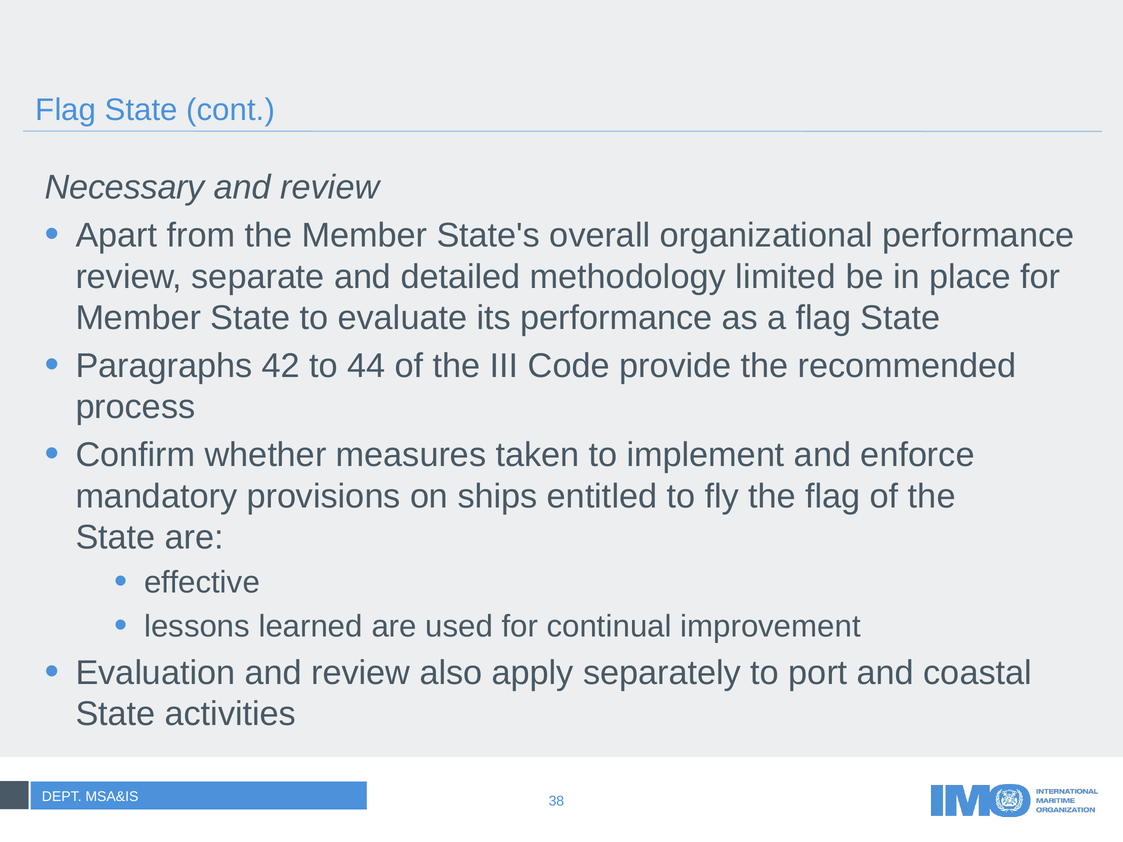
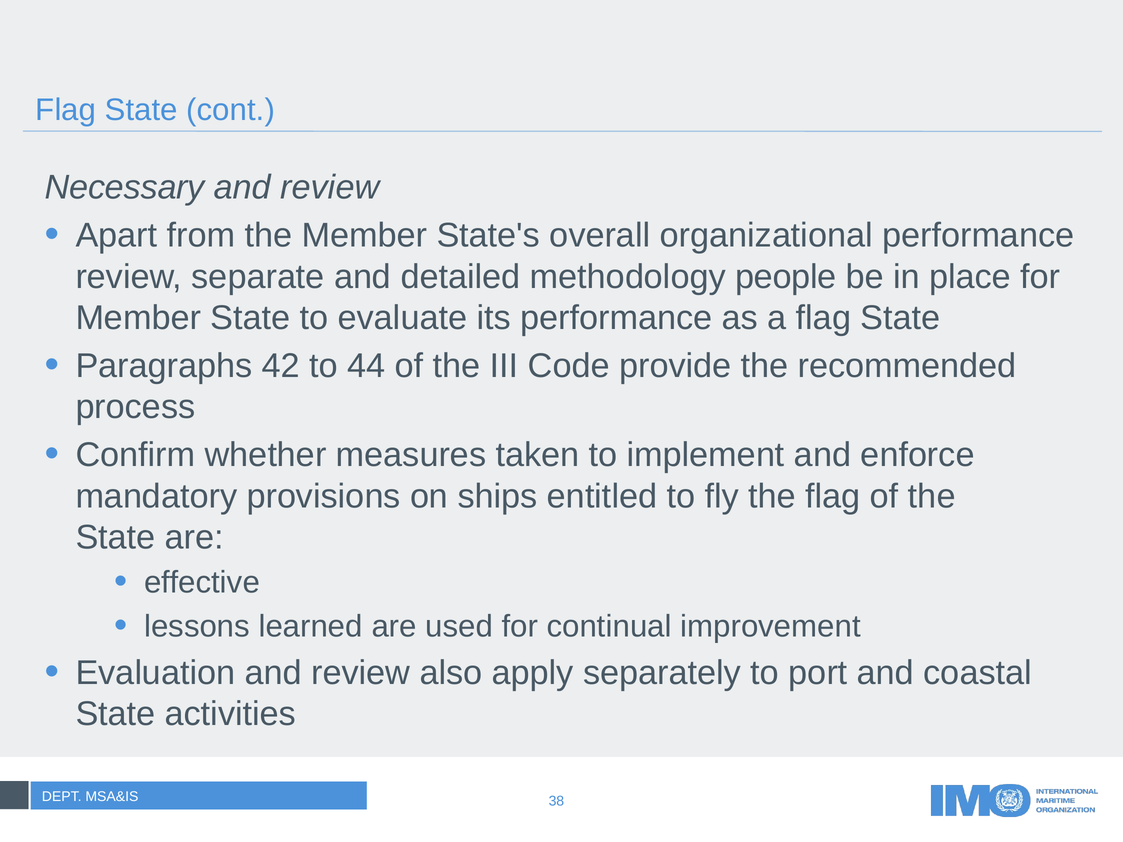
limited: limited -> people (786, 277)
